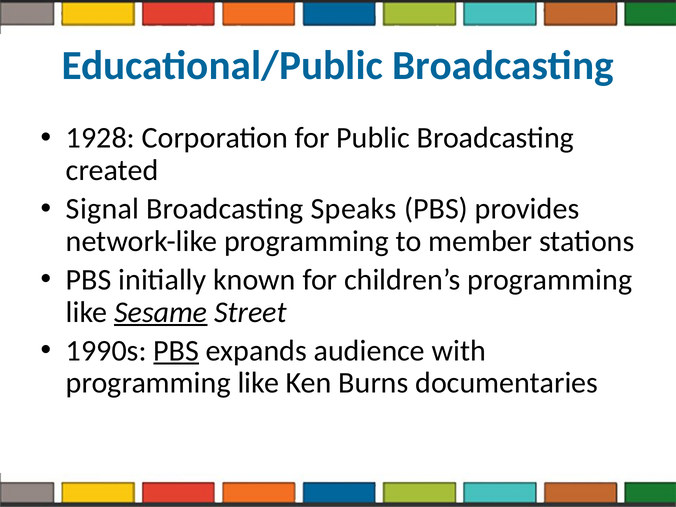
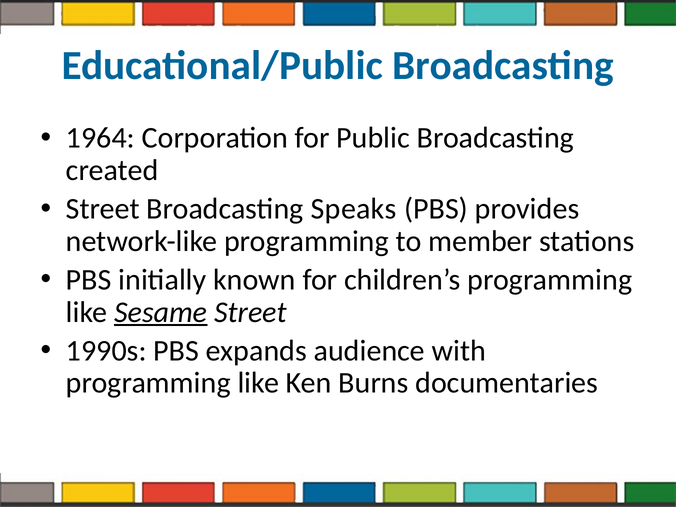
1928: 1928 -> 1964 (100, 138)
Signal: Signal -> Street (103, 209)
PBS underline: present -> none (176, 351)
